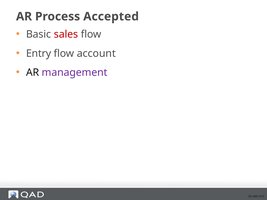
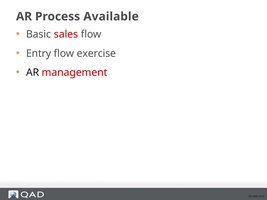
Accepted: Accepted -> Available (111, 17)
account: account -> exercise (96, 53)
management colour: purple -> red (75, 73)
